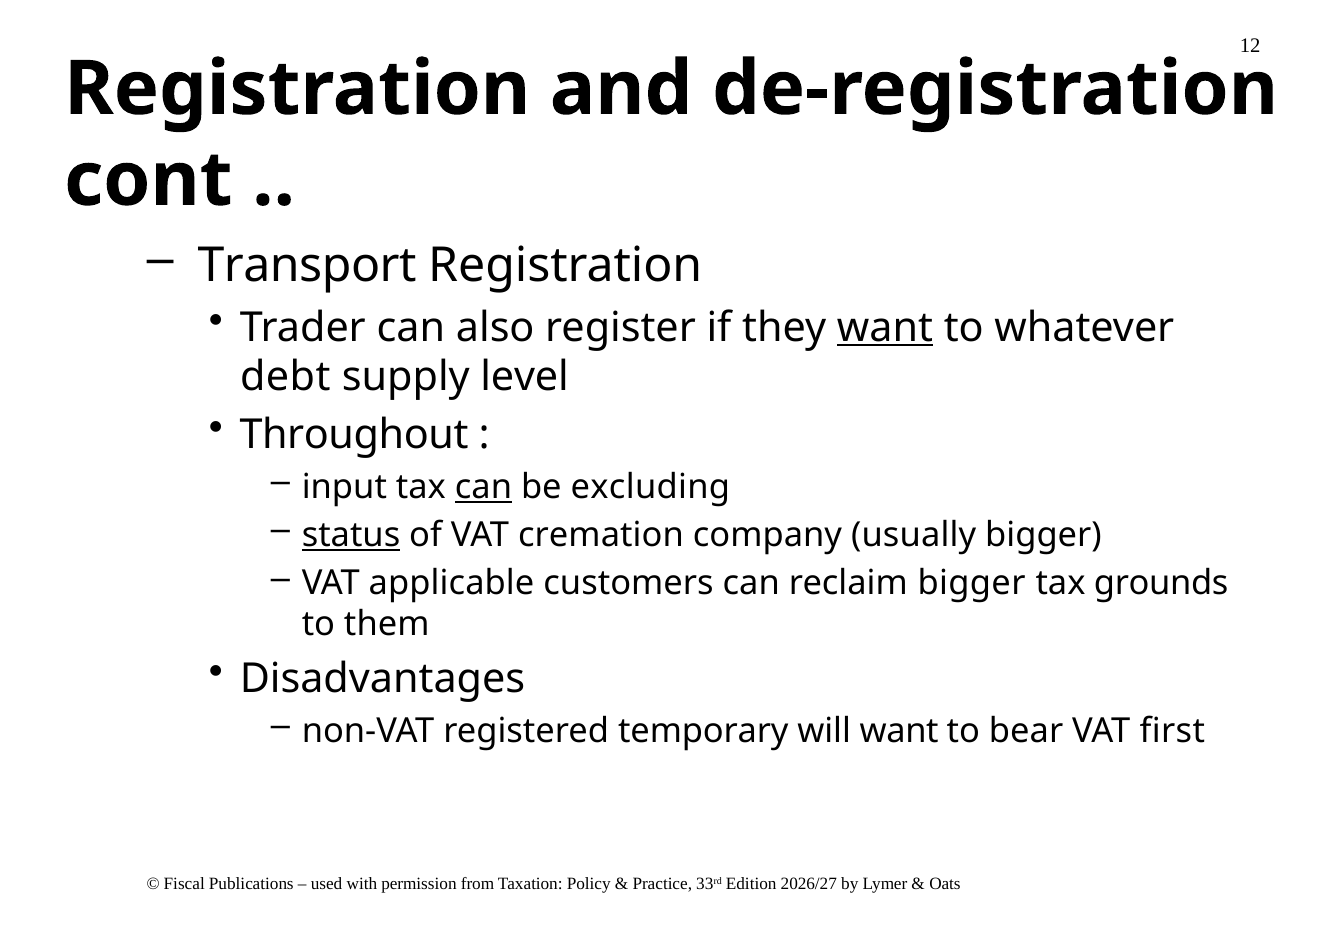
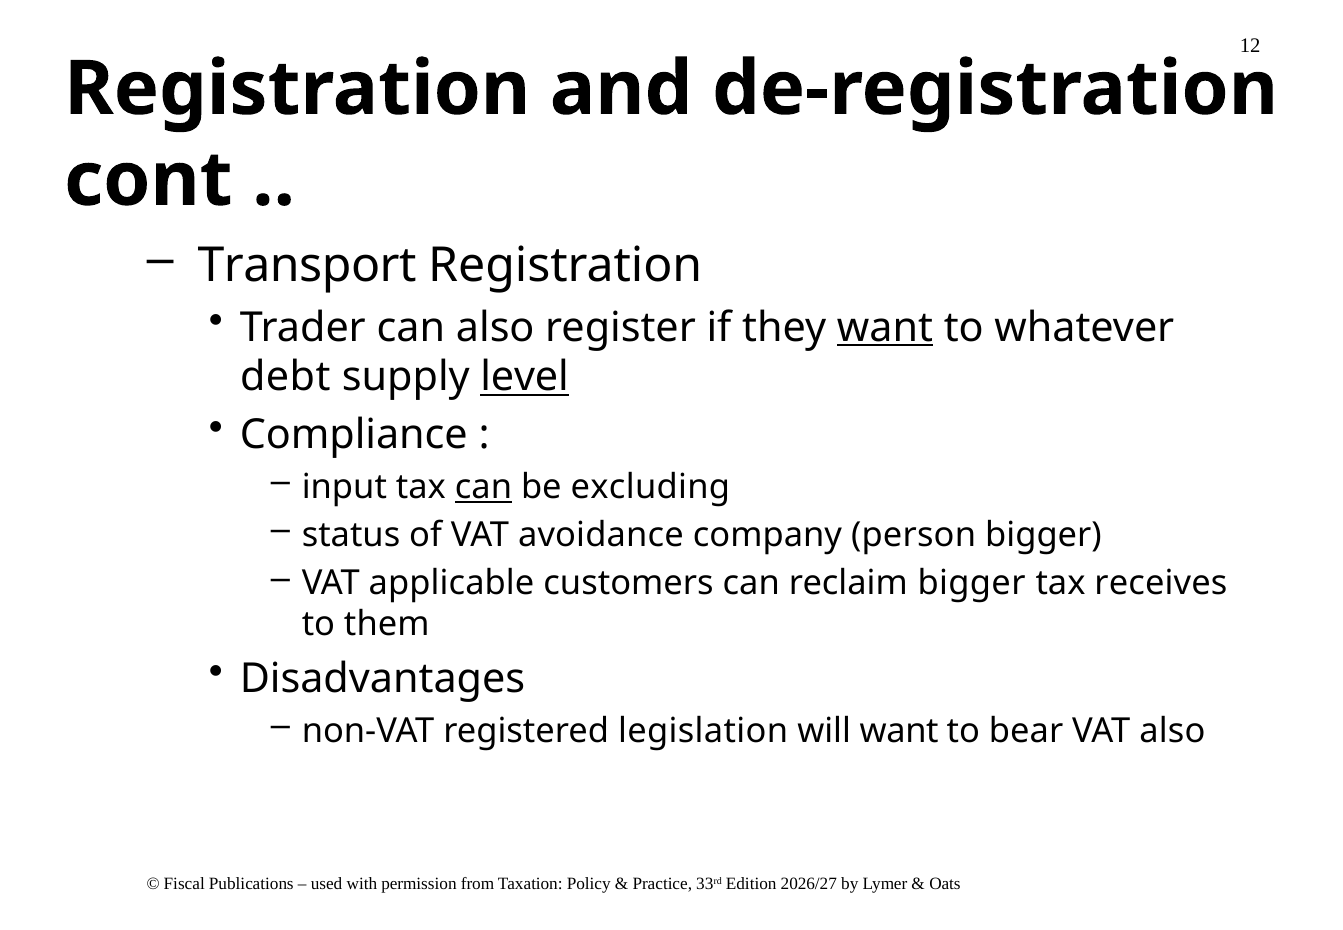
level underline: none -> present (525, 377)
Throughout: Throughout -> Compliance (354, 435)
status underline: present -> none (351, 535)
cremation: cremation -> avoidance (601, 535)
usually: usually -> person (914, 535)
grounds: grounds -> receives (1161, 583)
temporary: temporary -> legislation (703, 730)
VAT first: first -> also (1172, 730)
